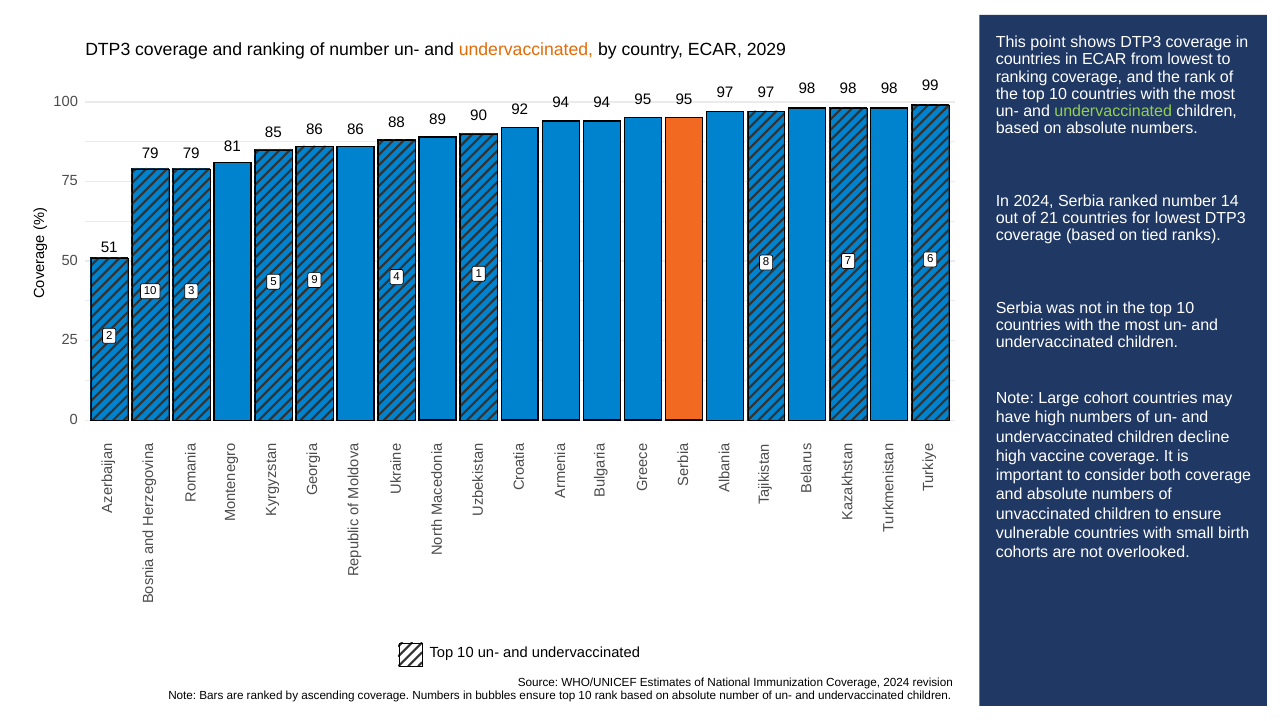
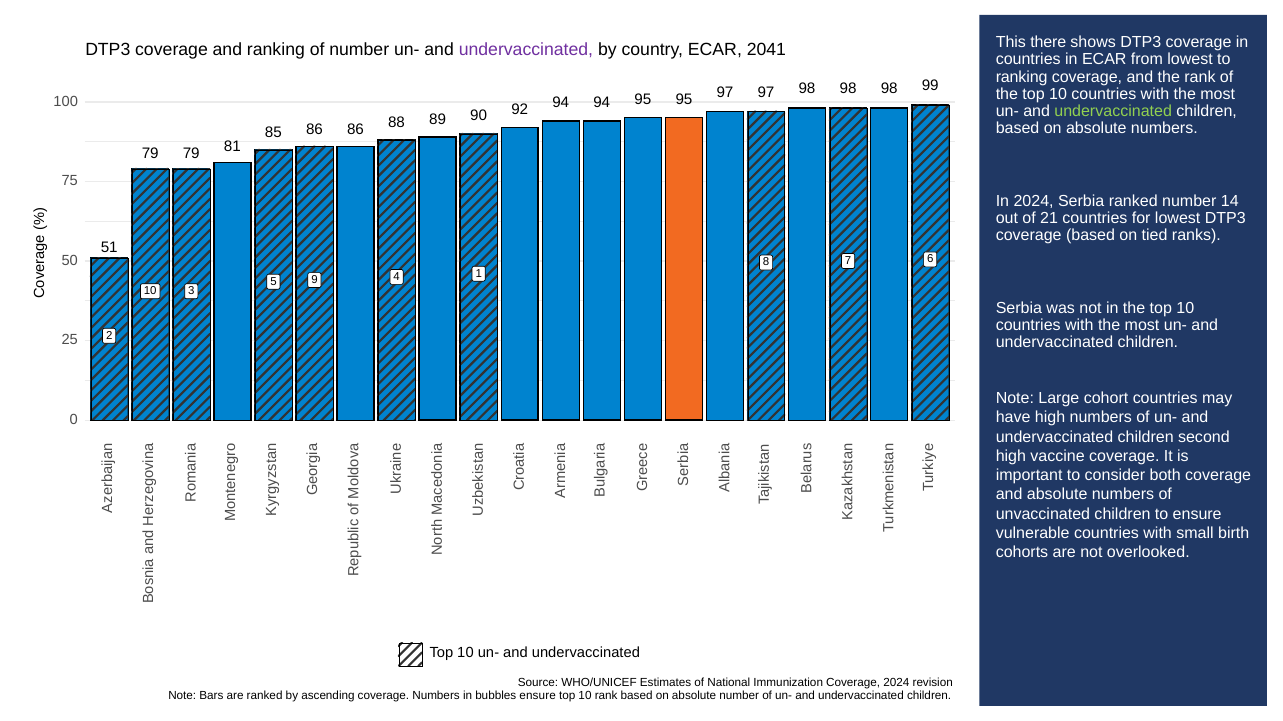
point: point -> there (1048, 42)
undervaccinated colour: orange -> purple (526, 50)
2029: 2029 -> 2041 (766, 50)
decline: decline -> second (1204, 437)
